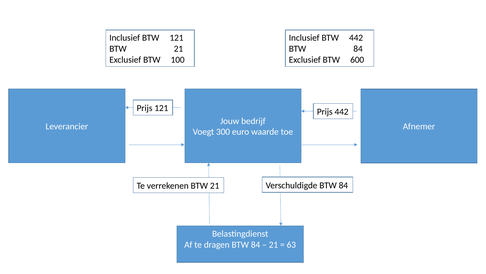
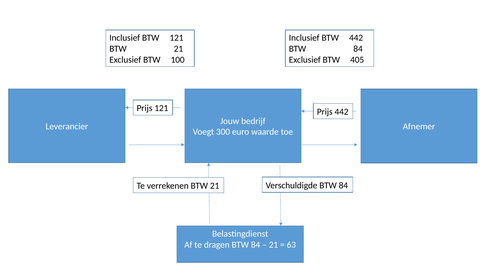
600: 600 -> 405 (357, 60)
